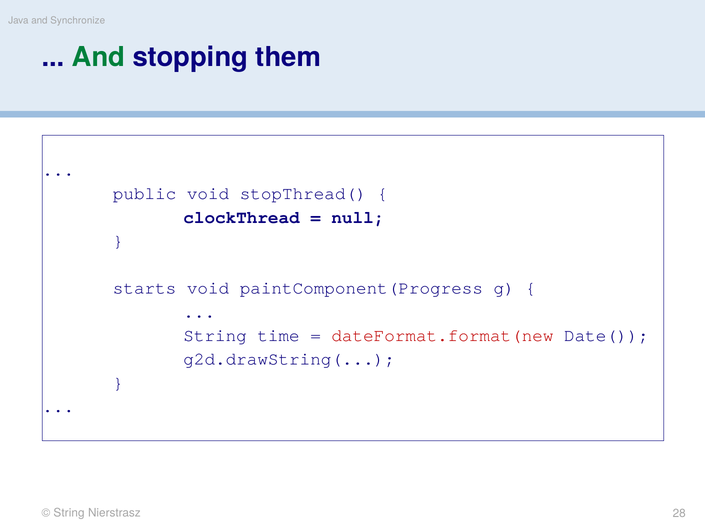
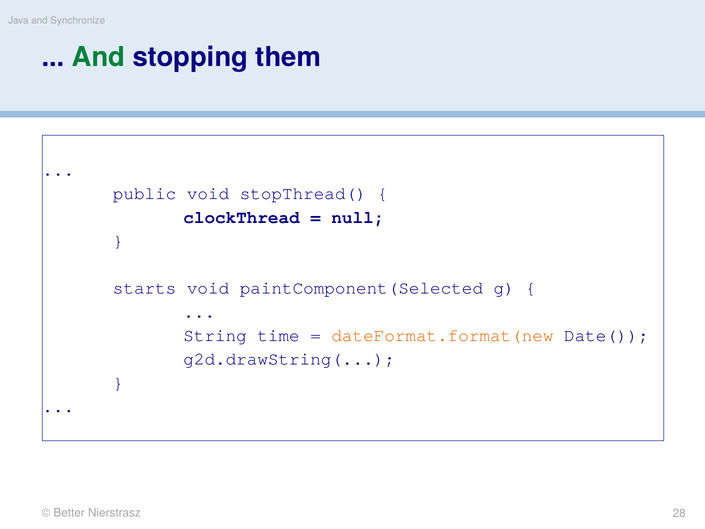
paintComponent(Progress: paintComponent(Progress -> paintComponent(Selected (361, 288)
dateFormat.format(new colour: red -> orange (442, 335)
String: String -> Better (69, 513)
